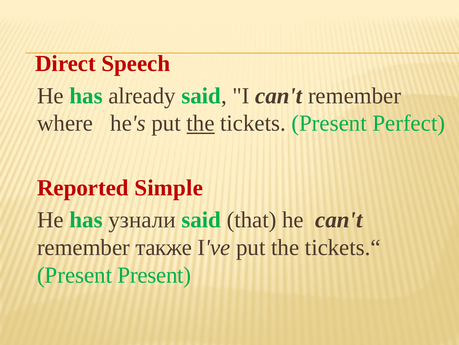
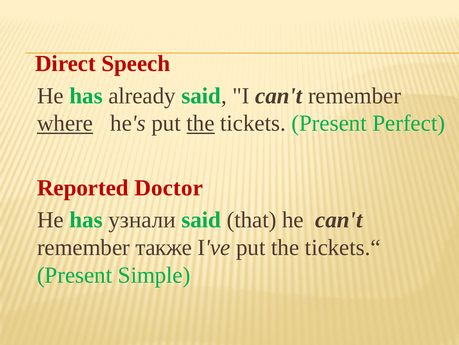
where underline: none -> present (65, 123)
Simple: Simple -> Doctor (169, 187)
Present Present: Present -> Simple (154, 275)
